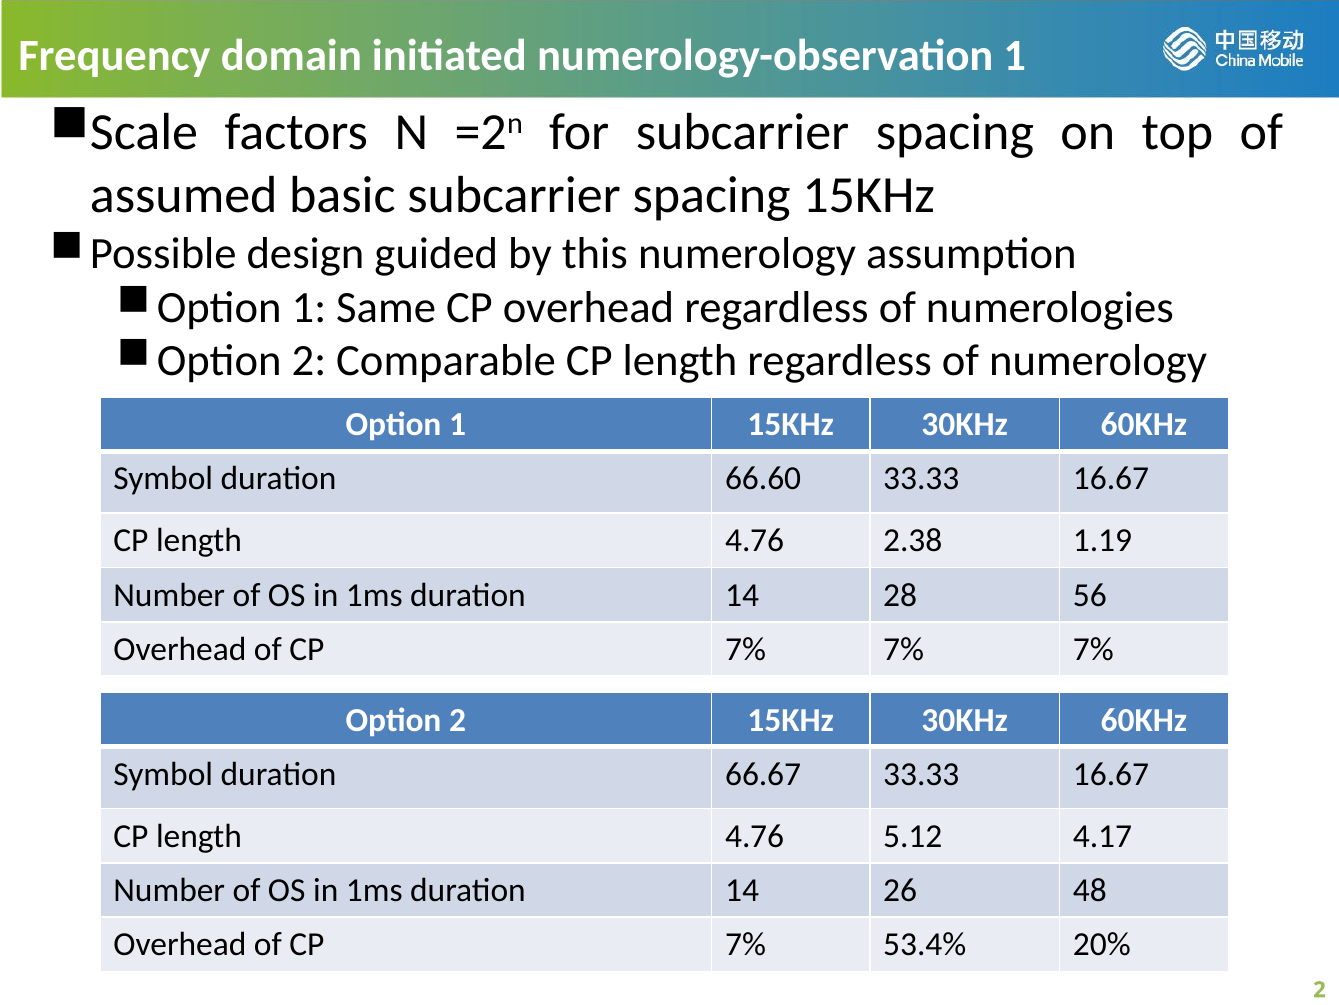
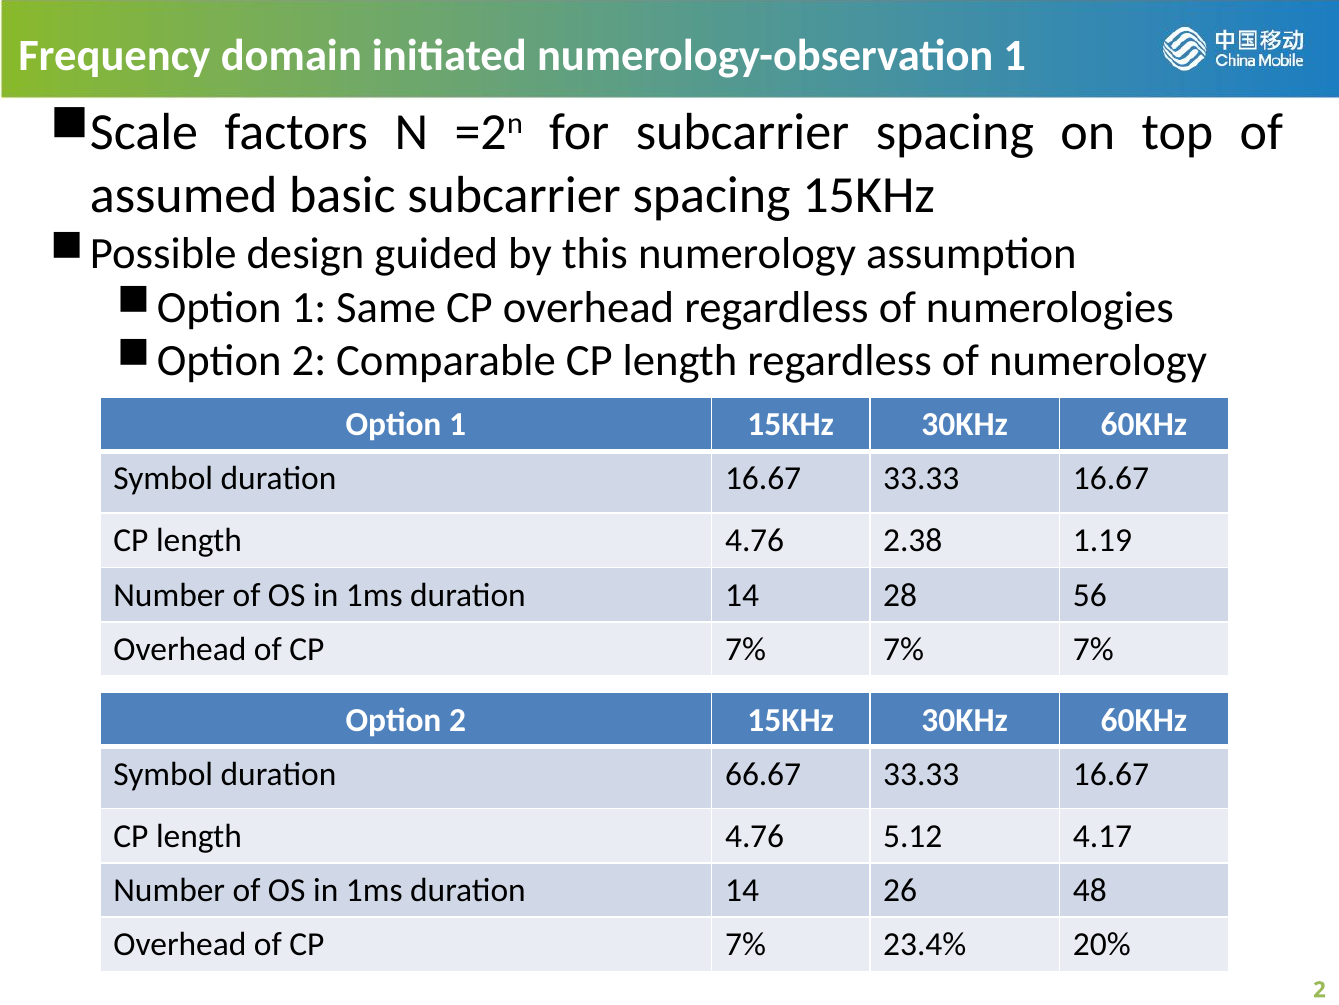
duration 66.60: 66.60 -> 16.67 (763, 479)
53.4%: 53.4% -> 23.4% (925, 944)
